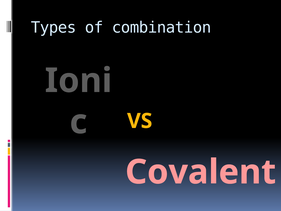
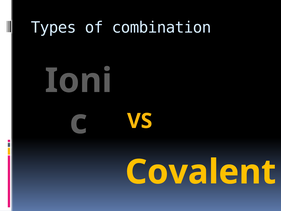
Covalent colour: pink -> yellow (201, 172)
